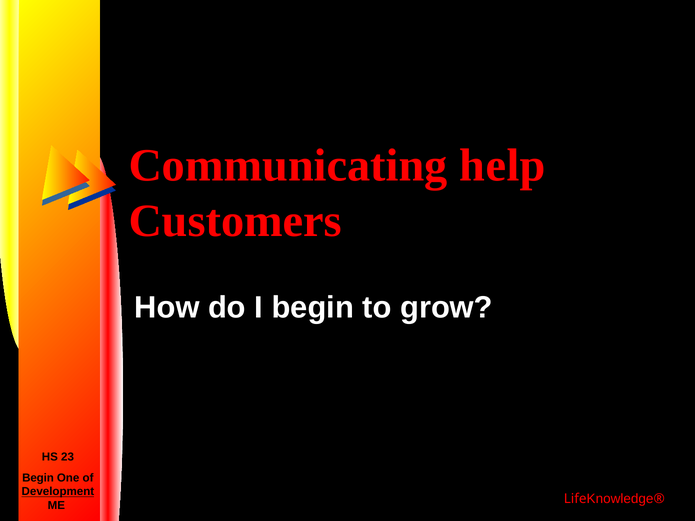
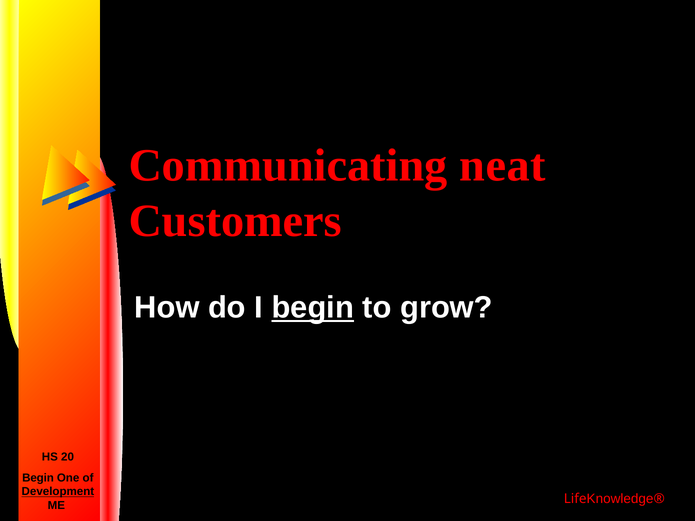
help: help -> neat (503, 165)
begin underline: none -> present (313, 308)
23: 23 -> 20 (68, 457)
